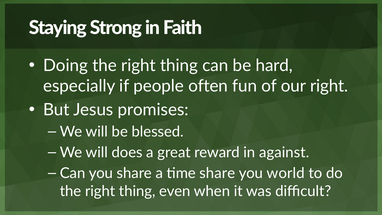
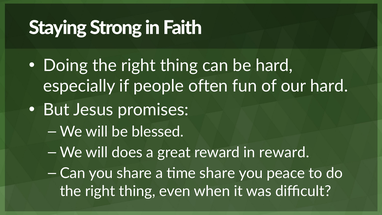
our right: right -> hard (329, 86)
in against: against -> reward (284, 152)
world: world -> peace (286, 173)
